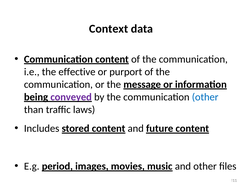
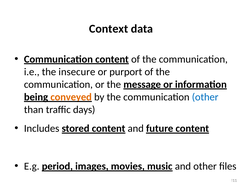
effective: effective -> insecure (77, 72)
conveyed colour: purple -> orange (71, 97)
laws: laws -> days (84, 110)
